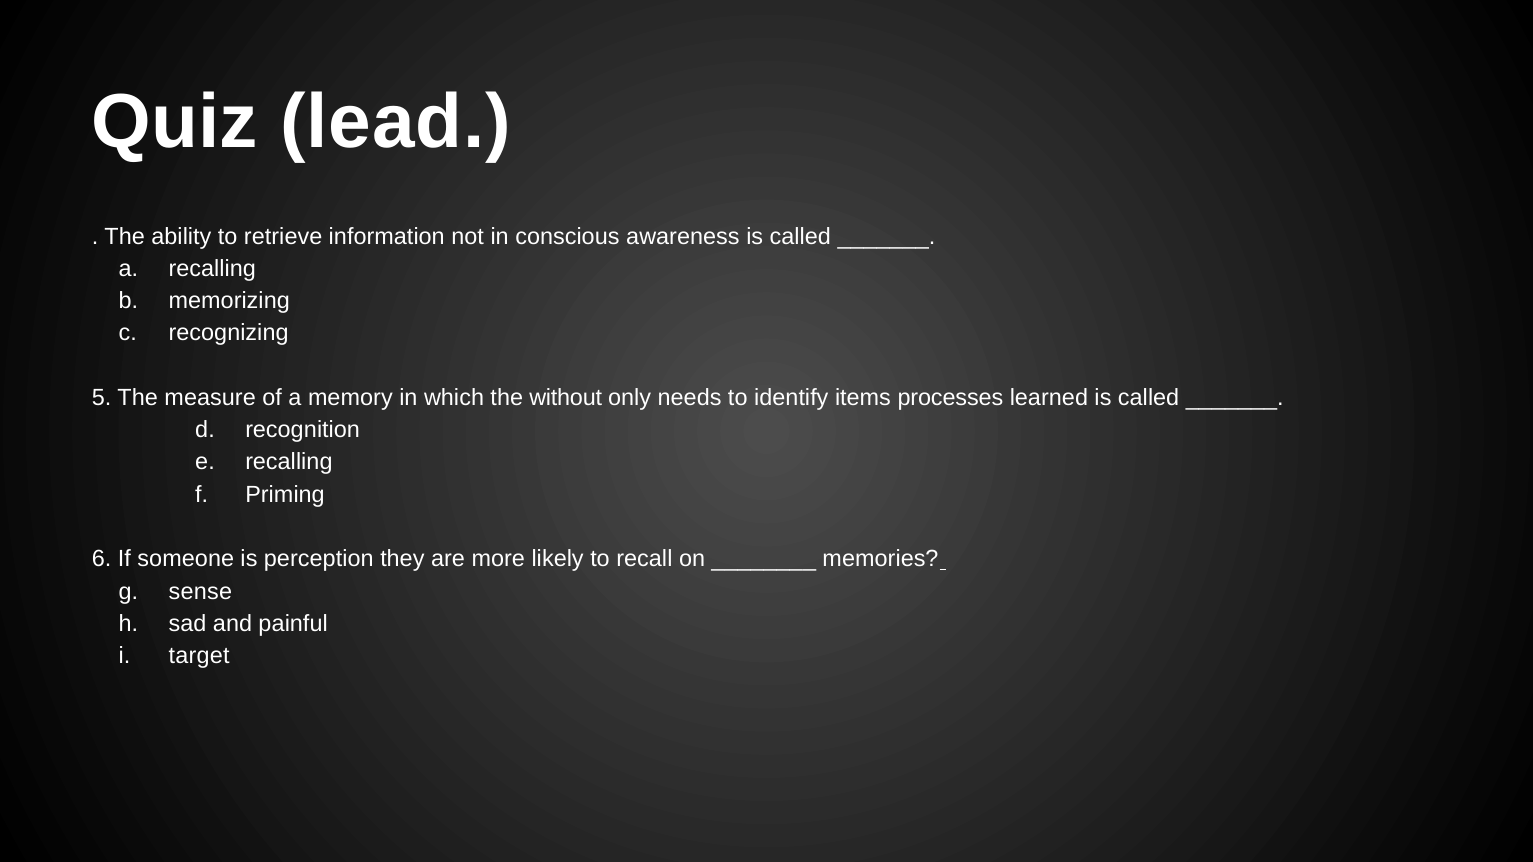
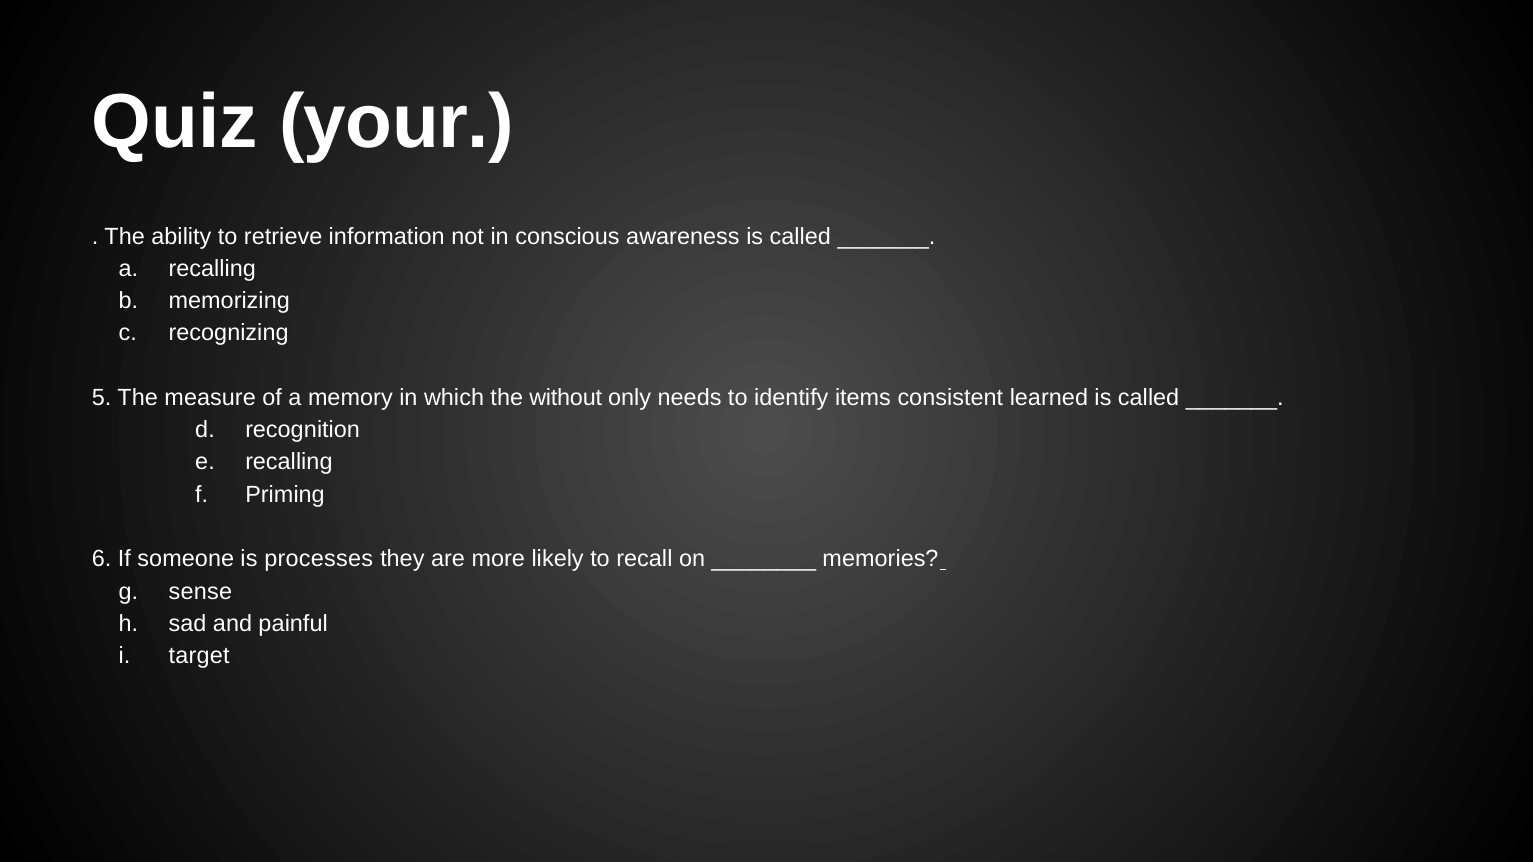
lead: lead -> your (396, 122)
processes: processes -> consistent (950, 398)
perception: perception -> processes (319, 559)
